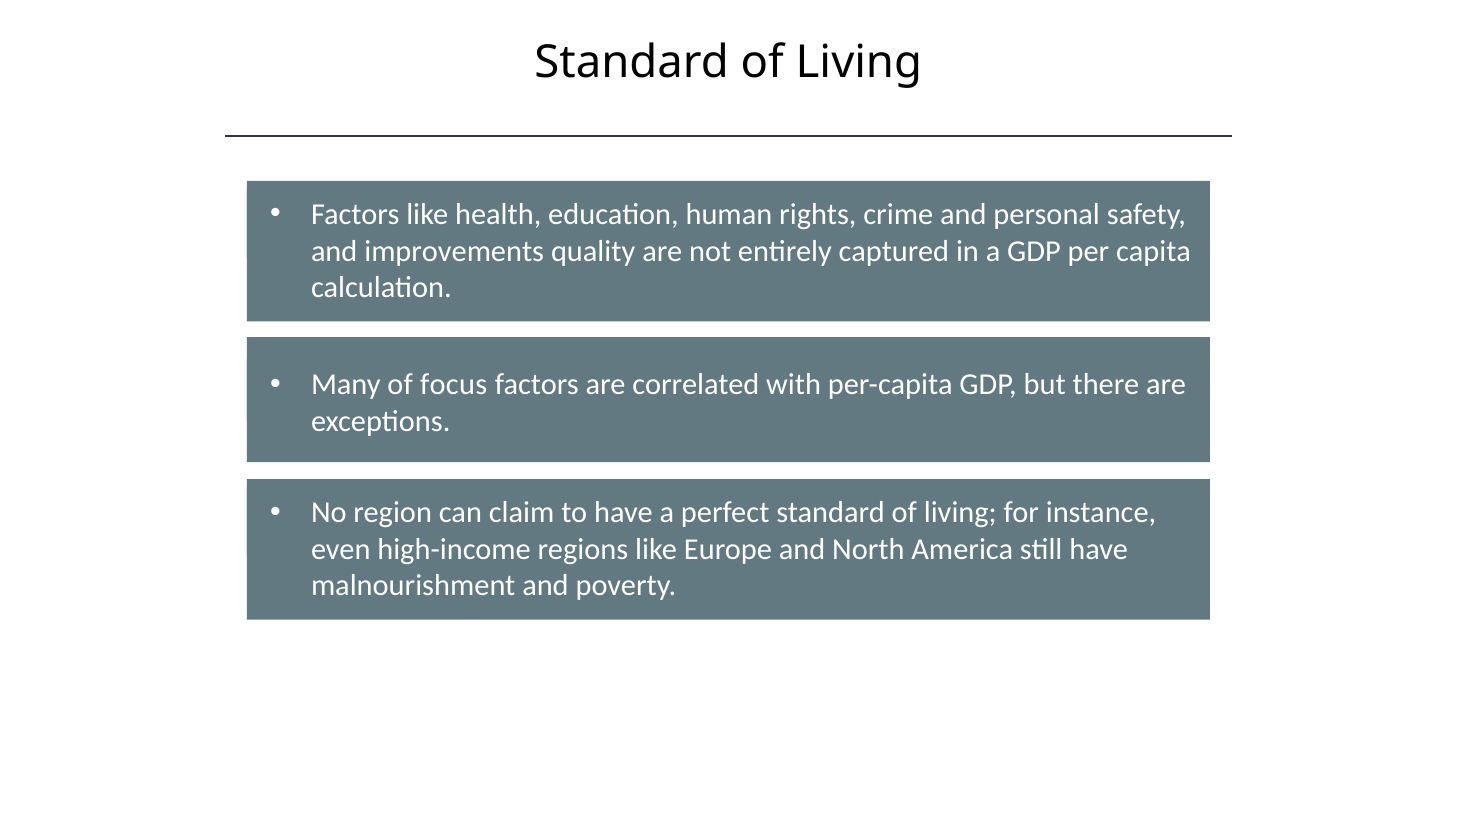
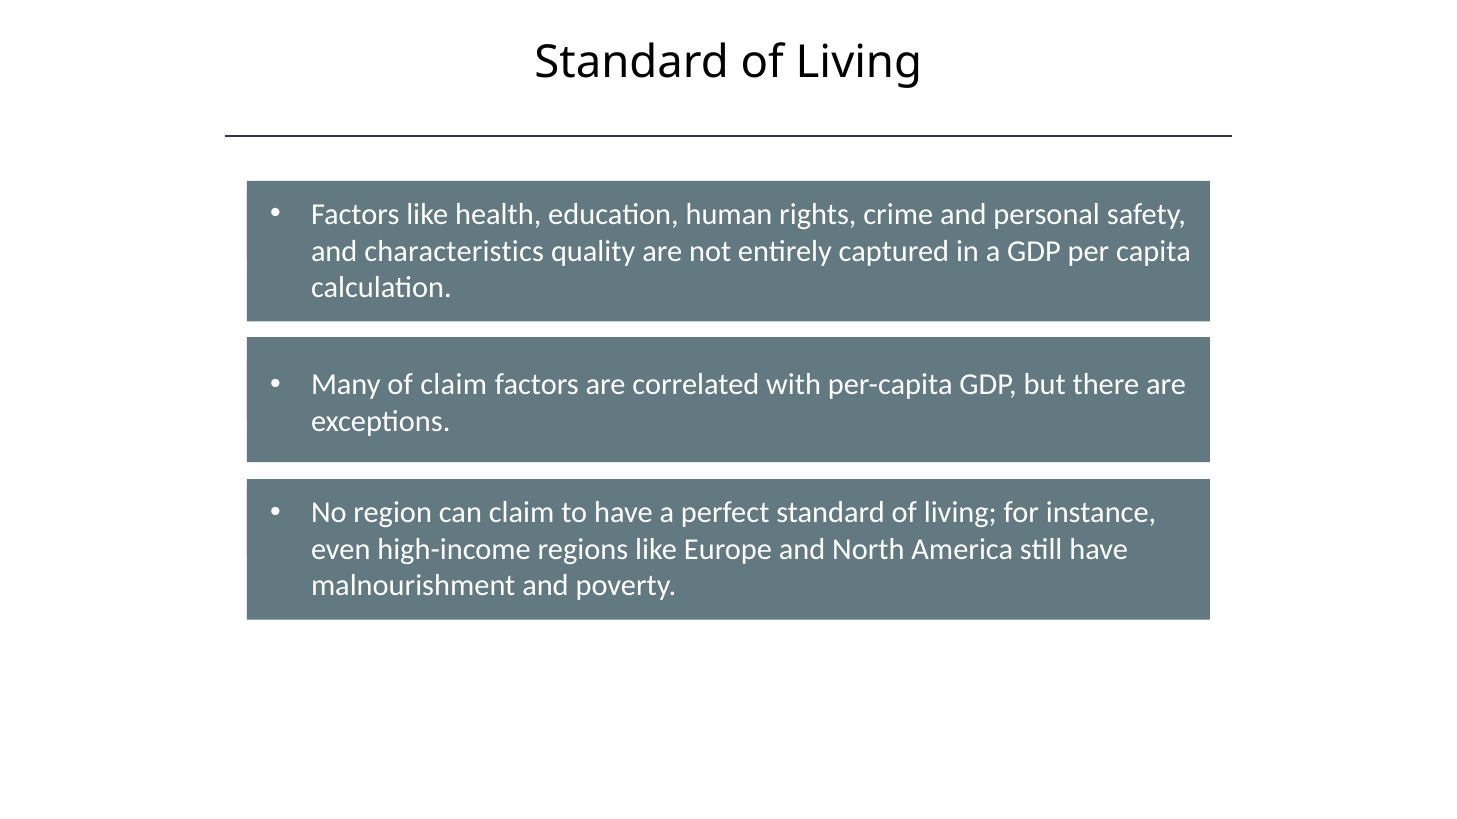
improvements: improvements -> characteristics (454, 251)
of focus: focus -> claim (454, 385)
